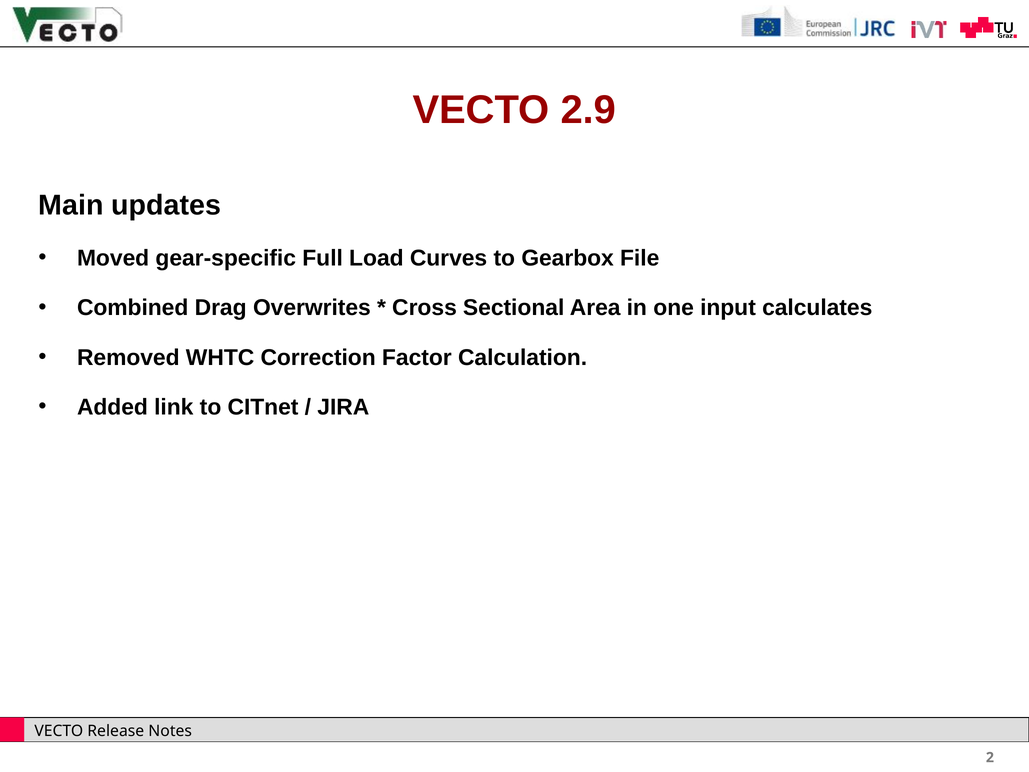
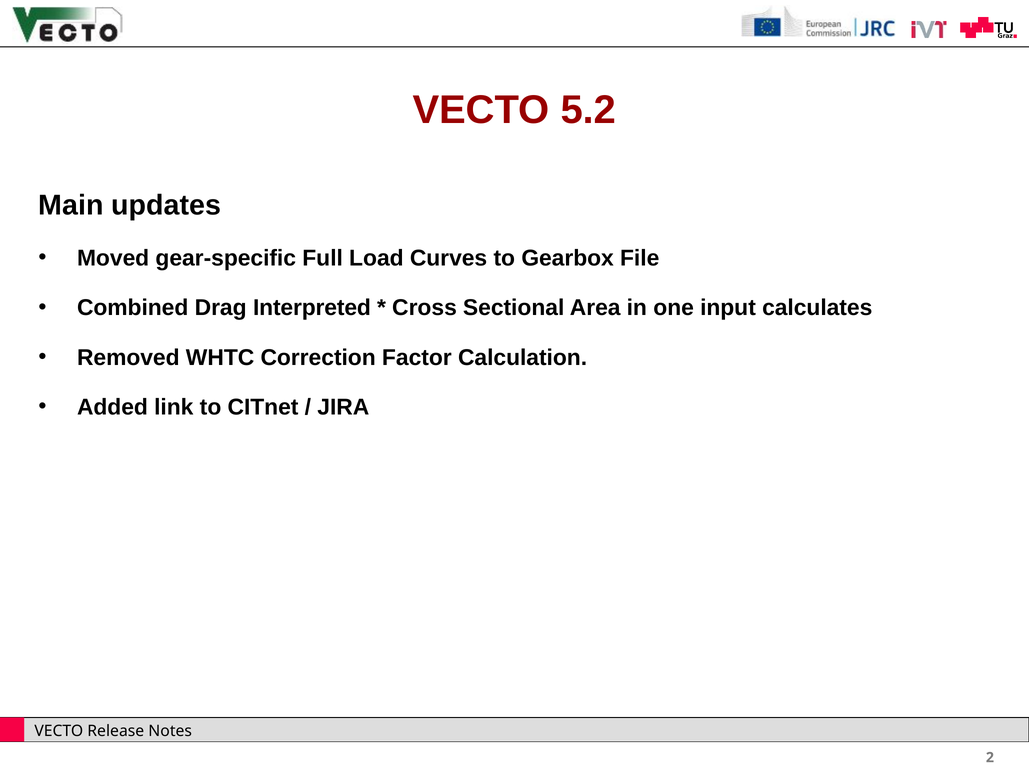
2.9: 2.9 -> 5.2 (588, 110)
Overwrites: Overwrites -> Interpreted (312, 308)
